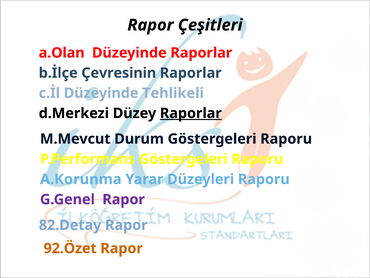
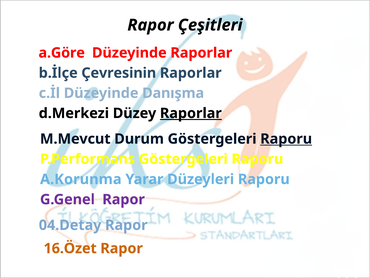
a.Olan: a.Olan -> a.Göre (62, 53)
Tehlikeli: Tehlikeli -> Danışma (173, 93)
Raporu underline: none -> present (286, 139)
82.Detay: 82.Detay -> 04.Detay (70, 225)
92.Özet: 92.Özet -> 16.Özet (70, 248)
